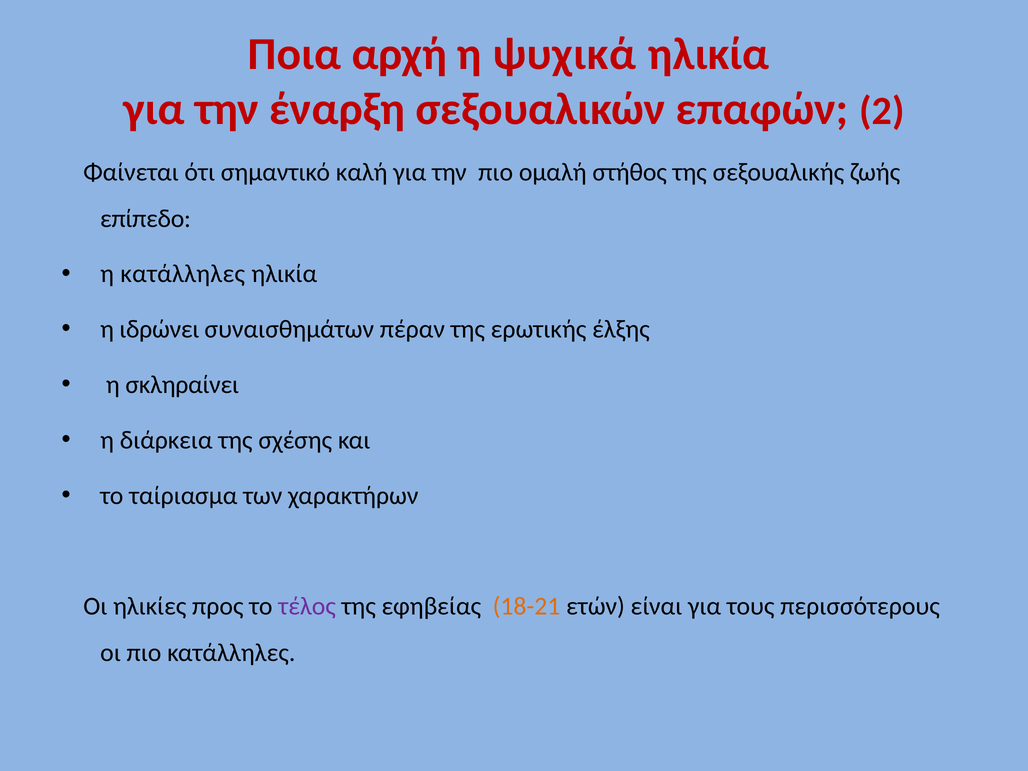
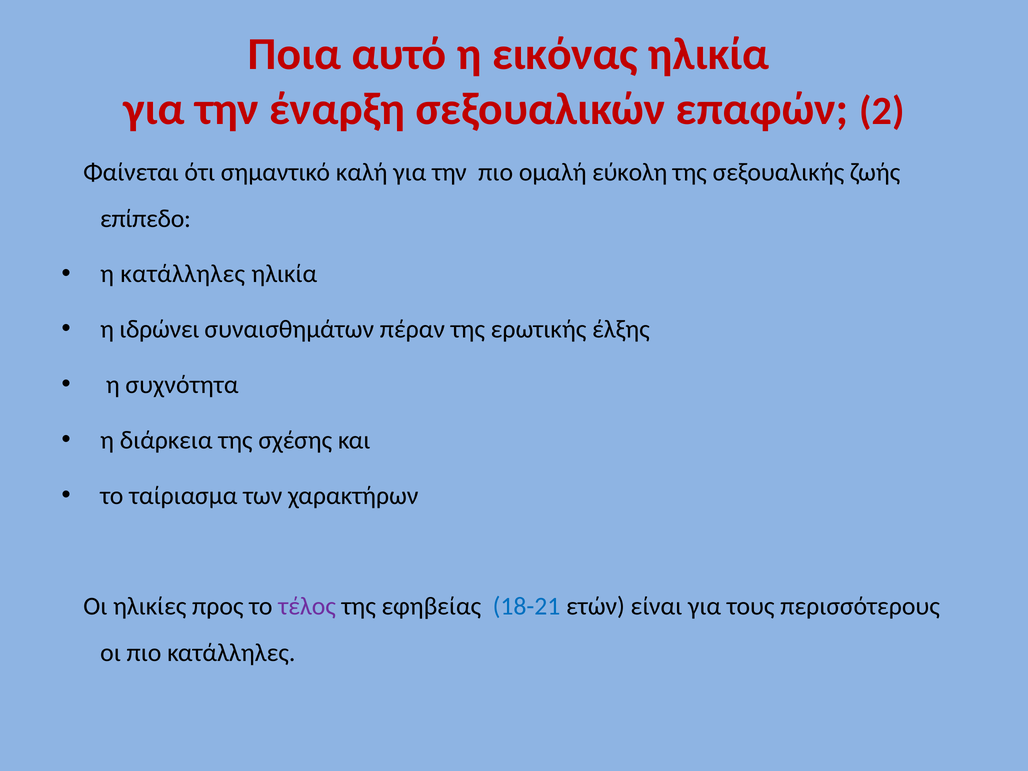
αρχή: αρχή -> αυτό (399, 54)
ψυχικά: ψυχικά -> εικόνας (565, 54)
στήθος: στήθος -> εύκολη (630, 172)
σκληραίνει: σκληραίνει -> συχνότητα (182, 385)
18-21 colour: orange -> blue (527, 606)
